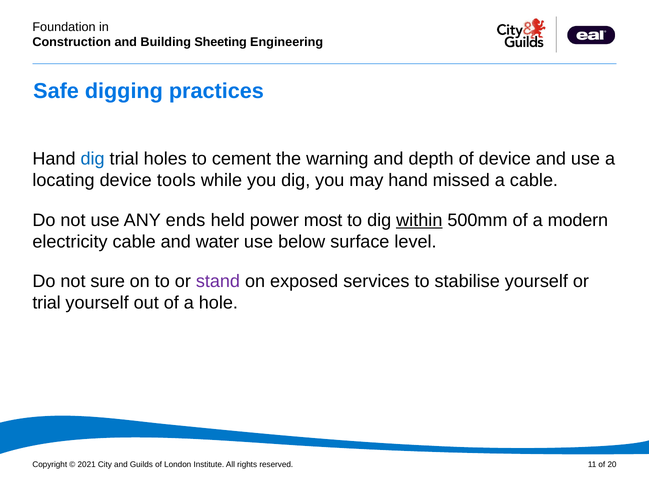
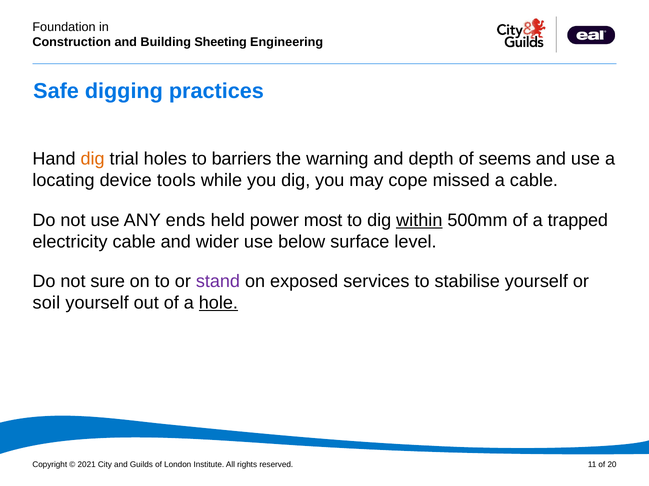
dig colour: blue -> orange (93, 159)
cement: cement -> barriers (242, 159)
of device: device -> seems (505, 159)
may hand: hand -> cope (408, 181)
modern: modern -> trapped (578, 220)
water: water -> wider (217, 242)
trial: trial -> soil (46, 303)
hole underline: none -> present (218, 303)
